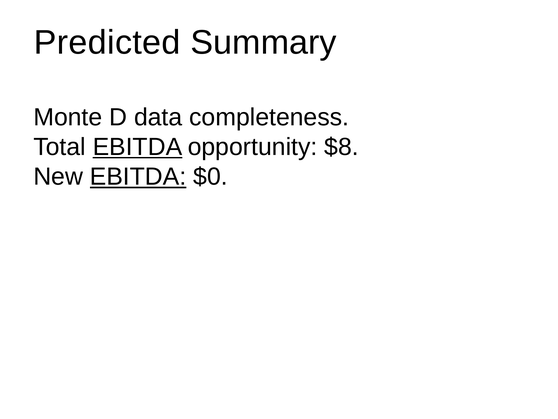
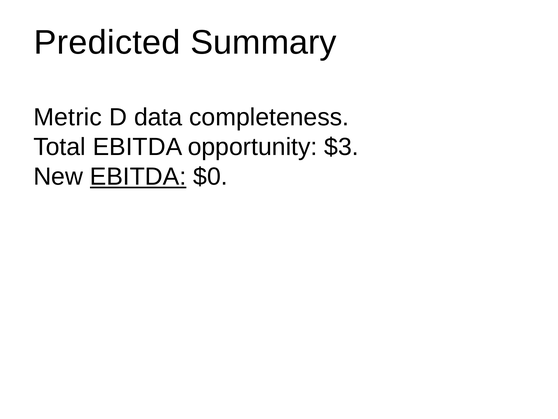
Monte: Monte -> Metric (68, 117)
EBITDA underline: present -> none (137, 147)
$8: $8 -> $3 (341, 147)
